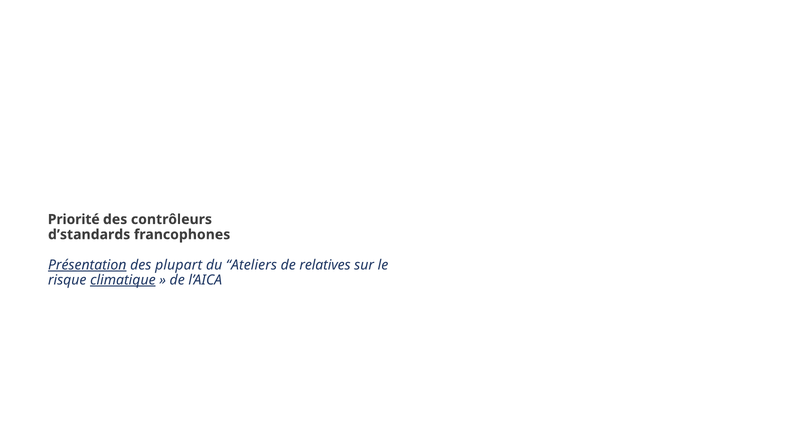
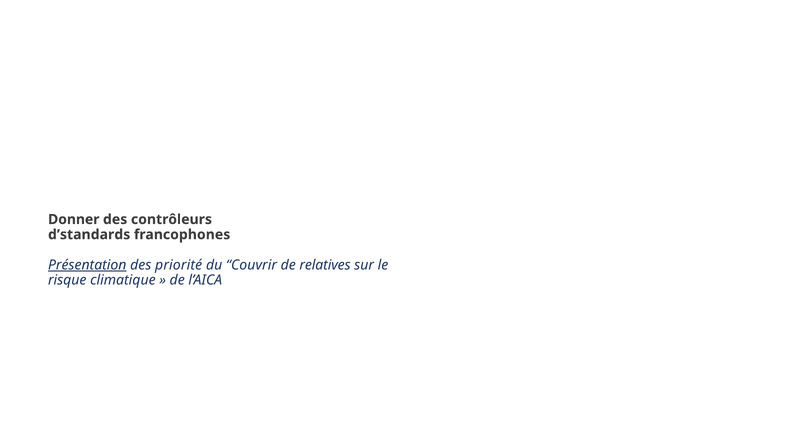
Priorité: Priorité -> Donner (74, 219)
plupart: plupart -> priorité (179, 265)
Ateliers: Ateliers -> Couvrir (252, 265)
climatique underline: present -> none (123, 280)
